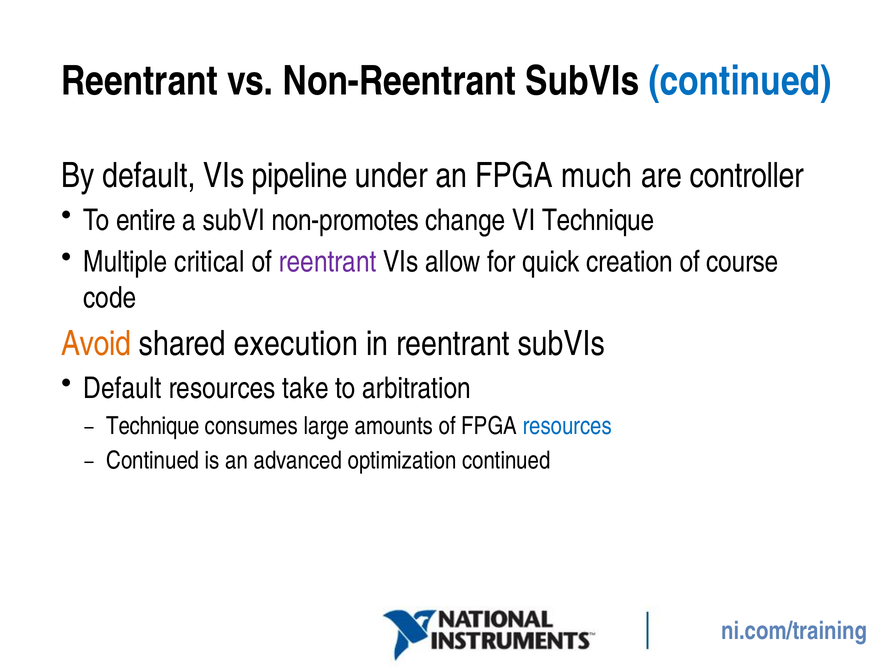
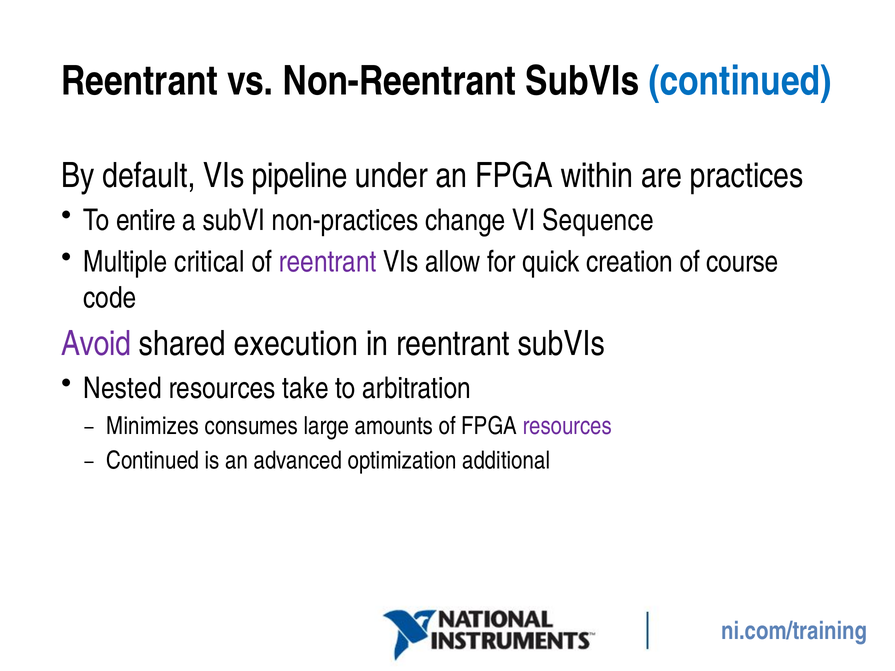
much: much -> within (597, 176)
controller: controller -> practices (747, 176)
non-promotes: non-promotes -> non-practices (345, 220)
VI Technique: Technique -> Sequence (598, 220)
Avoid colour: orange -> purple (96, 344)
Default: Default -> Nested (122, 389)
Technique: Technique -> Minimizes (153, 426)
resources colour: blue -> purple (567, 426)
optimization continued: continued -> additional (506, 461)
